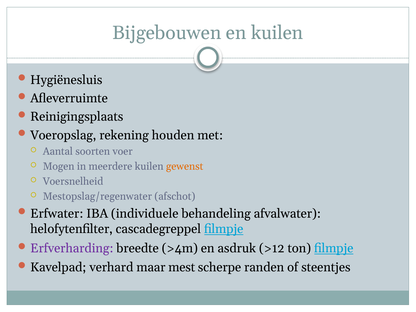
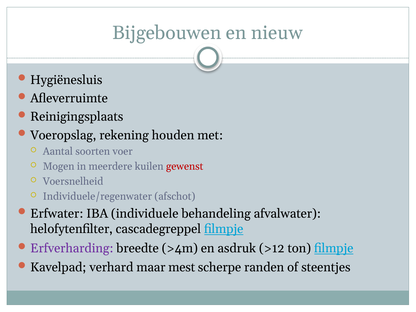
en kuilen: kuilen -> nieuw (277, 33)
gewenst colour: orange -> red (185, 166)
Mestopslag/regenwater: Mestopslag/regenwater -> Individuele/regenwater (97, 196)
